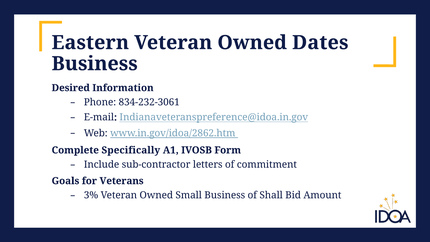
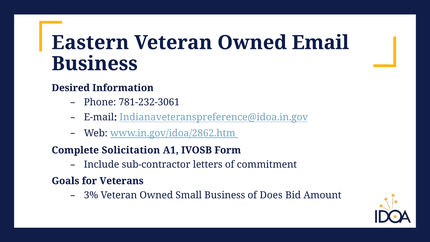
Dates: Dates -> Email (320, 43)
834-232-3061: 834-232-3061 -> 781-232-3061 (149, 102)
Specifically: Specifically -> Solicitation (131, 150)
Shall: Shall -> Does (271, 195)
